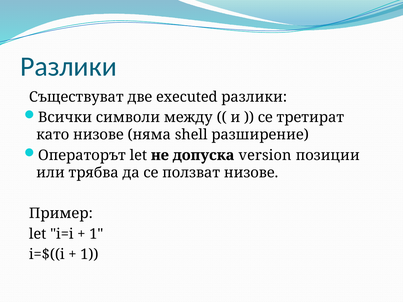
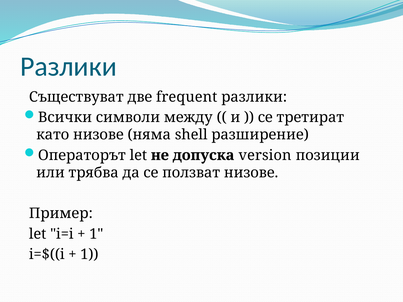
executed: executed -> frequent (187, 97)
